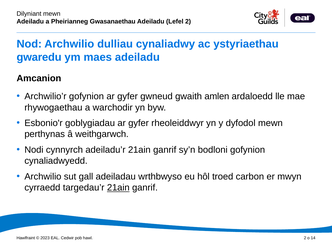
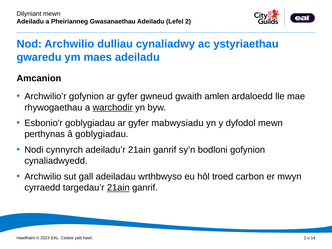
warchodir underline: none -> present (113, 107)
rheoleiddwyr: rheoleiddwyr -> mabwysiadu (177, 123)
â weithgarwch: weithgarwch -> goblygiadau (102, 134)
